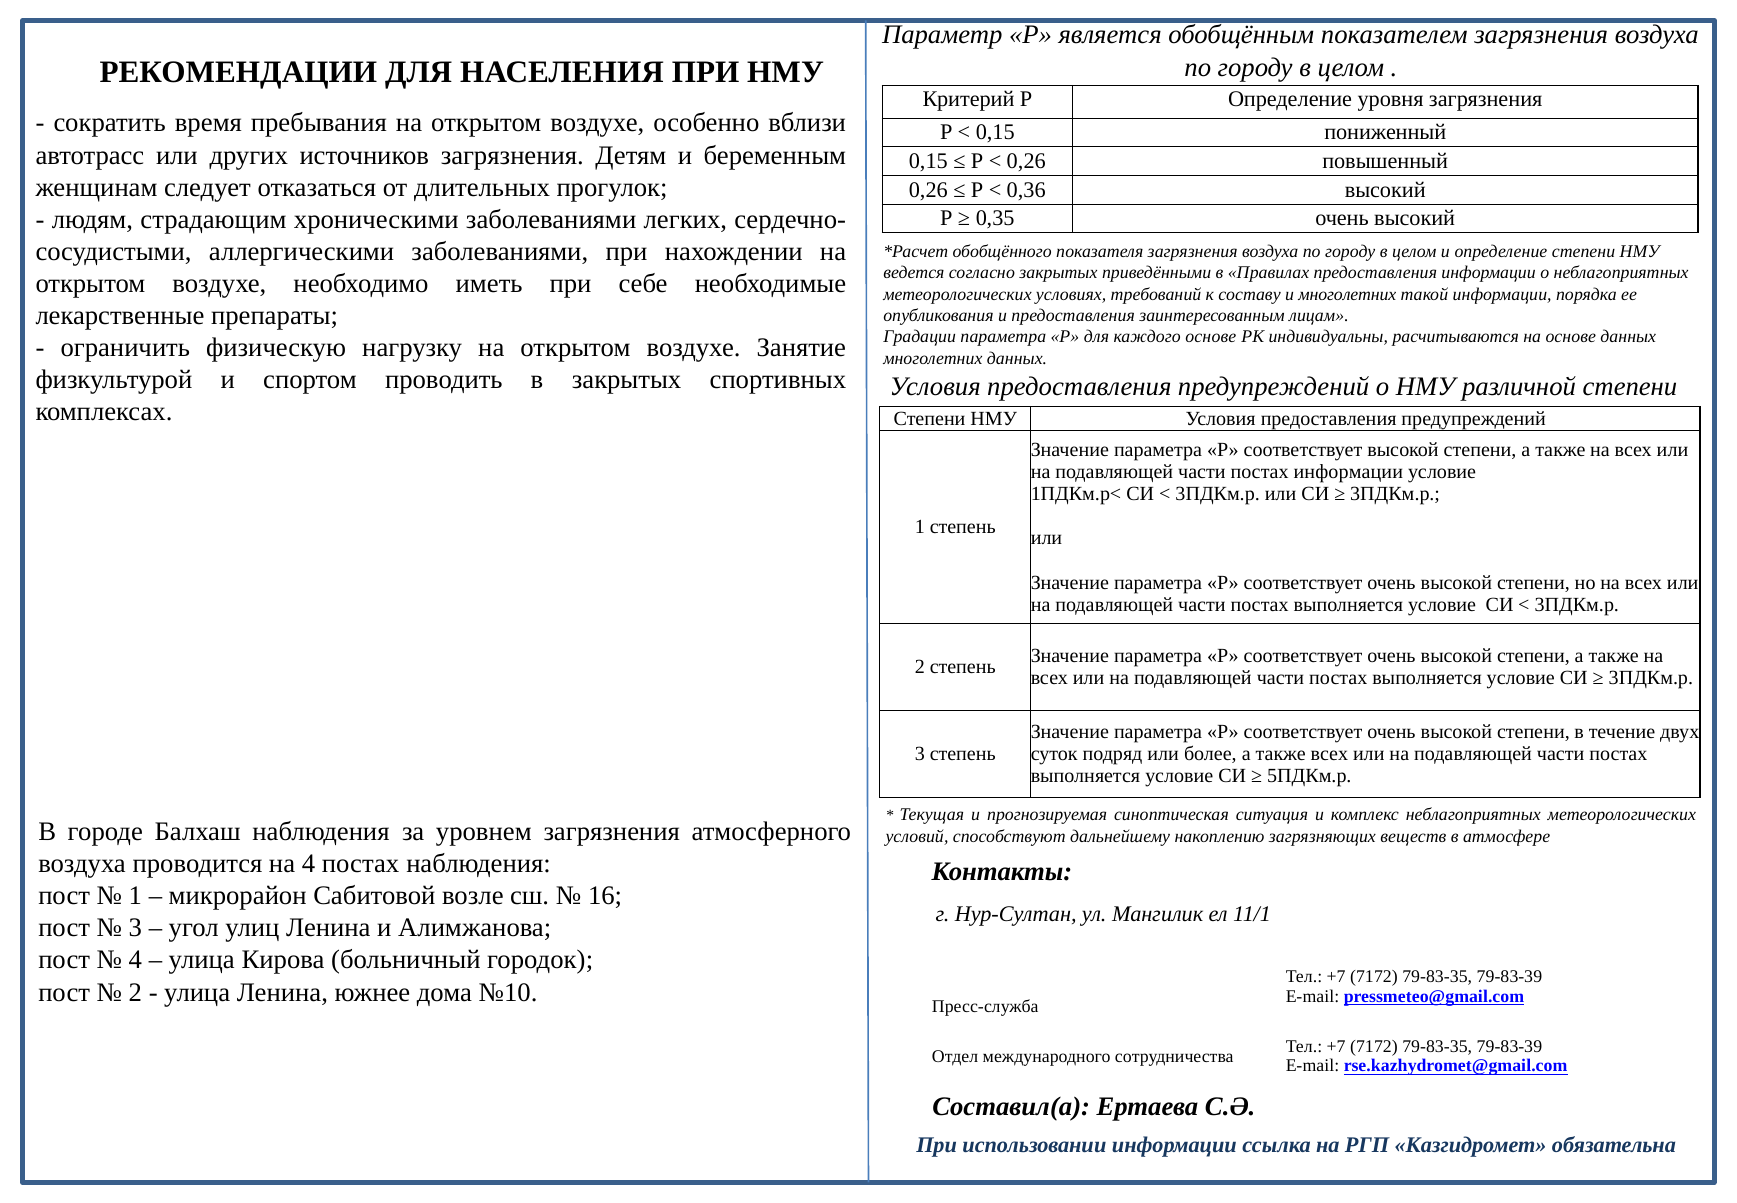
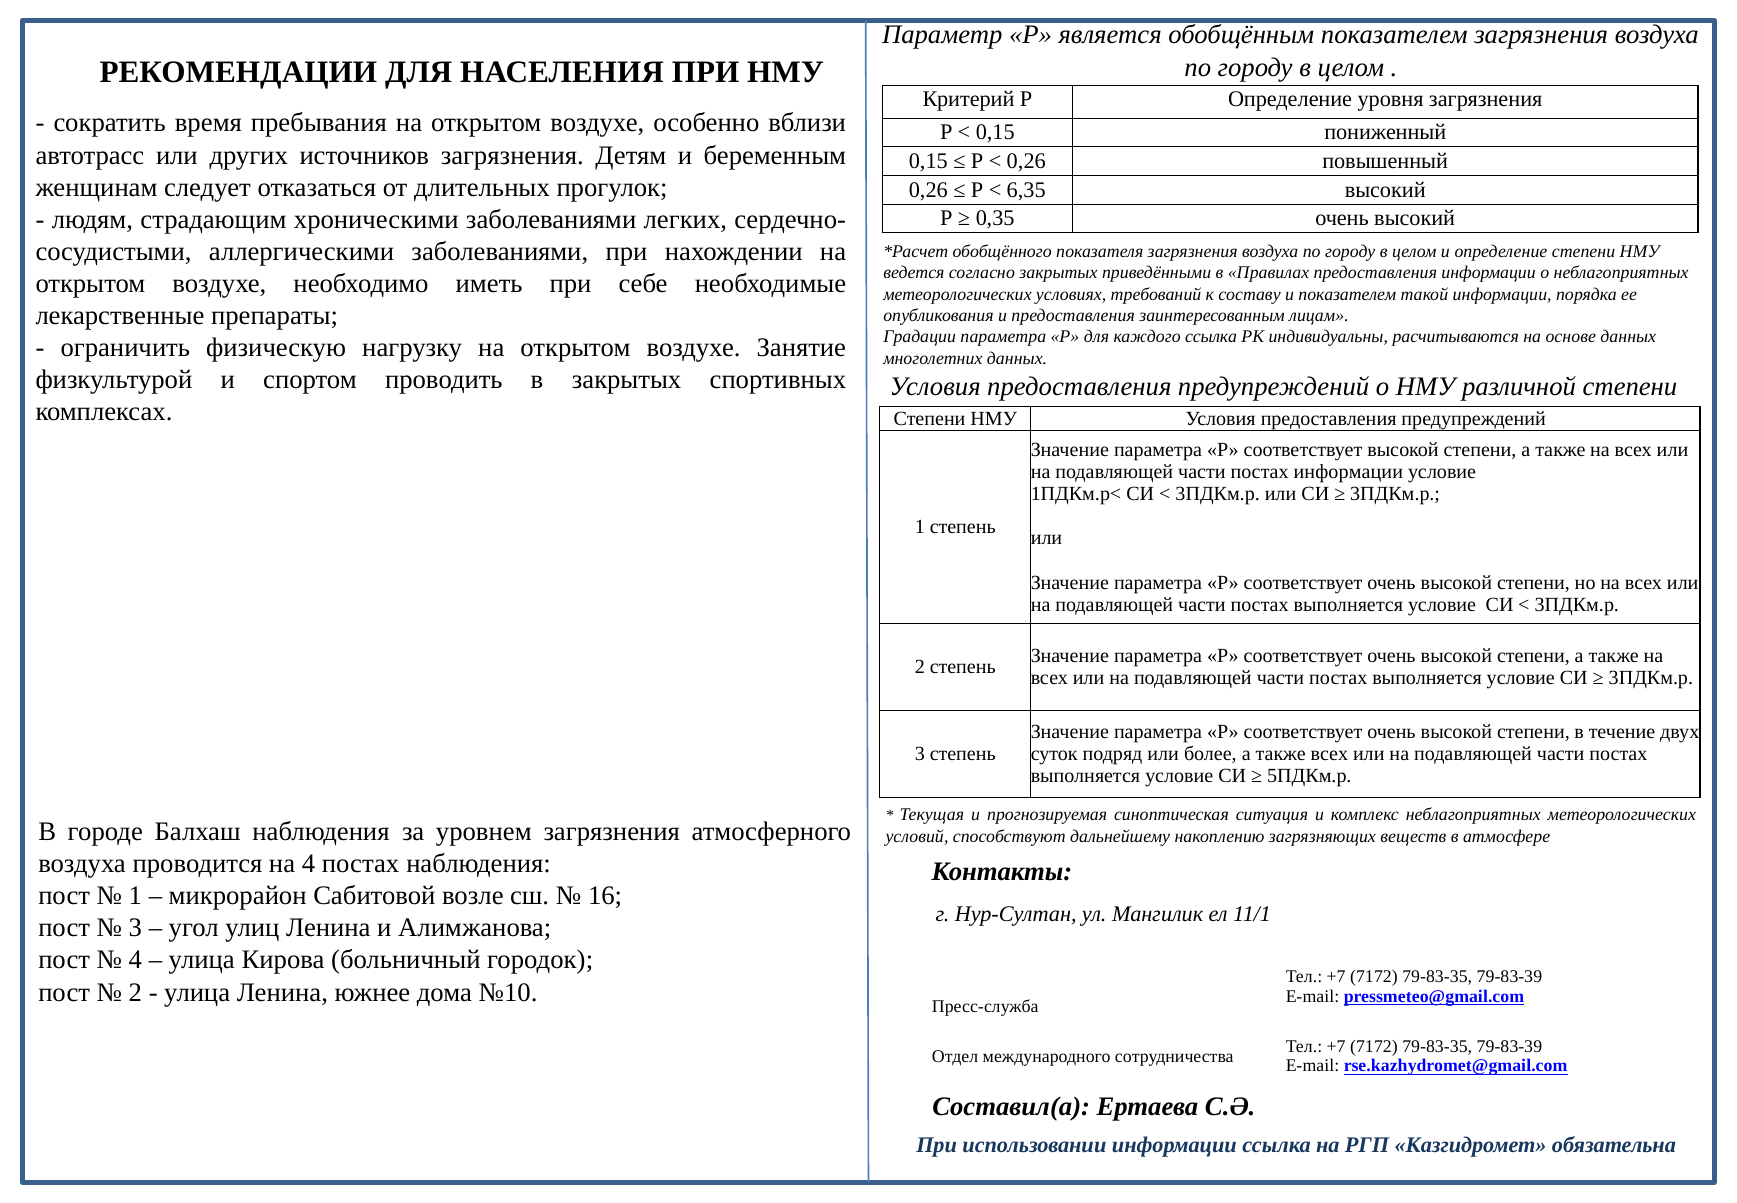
0,36: 0,36 -> 6,35 (1026, 190)
и многолетних: многолетних -> показателем (1347, 294)
каждого основе: основе -> ссылка (1211, 337)
